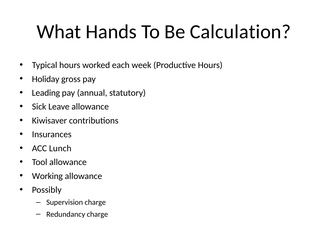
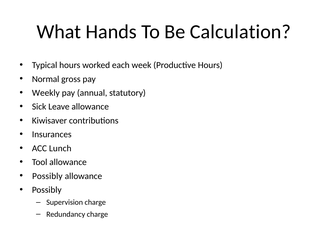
Holiday: Holiday -> Normal (46, 79)
Leading: Leading -> Weekly (46, 93)
Working: Working -> Possibly (47, 176)
